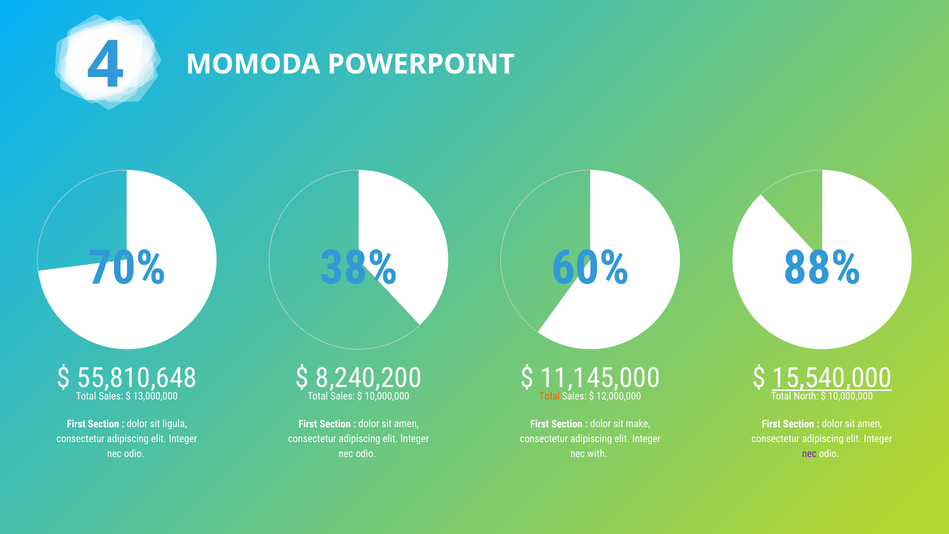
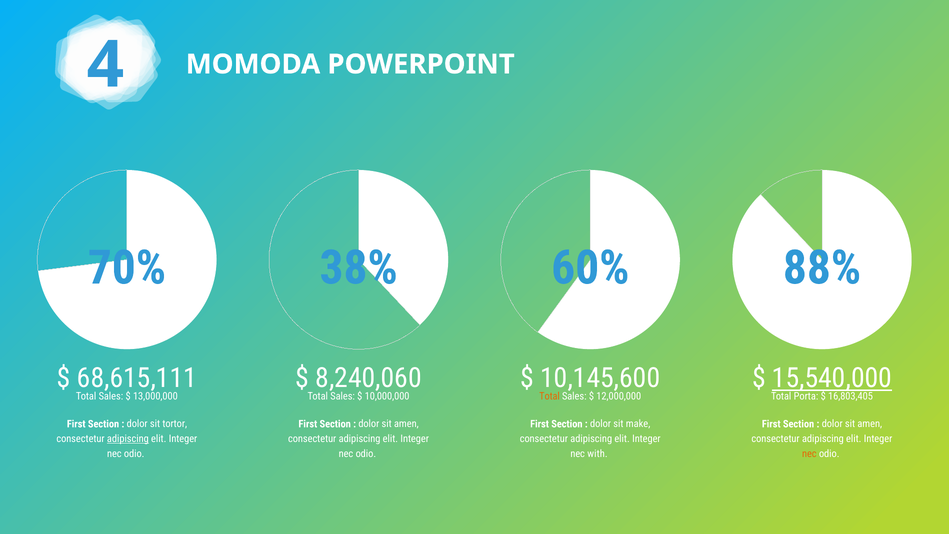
55,810,648: 55,810,648 -> 68,615,111 (137, 378)
8,240,200: 8,240,200 -> 8,240,060 (369, 378)
11,145,000: 11,145,000 -> 10,145,600 (600, 378)
North: North -> Porta (806, 396)
10,000,000: 10,000,000 -> 16,803,405 (850, 396)
ligula: ligula -> tortor (175, 424)
adipiscing underline: none -> present (128, 439)
nec colour: purple -> orange (809, 454)
